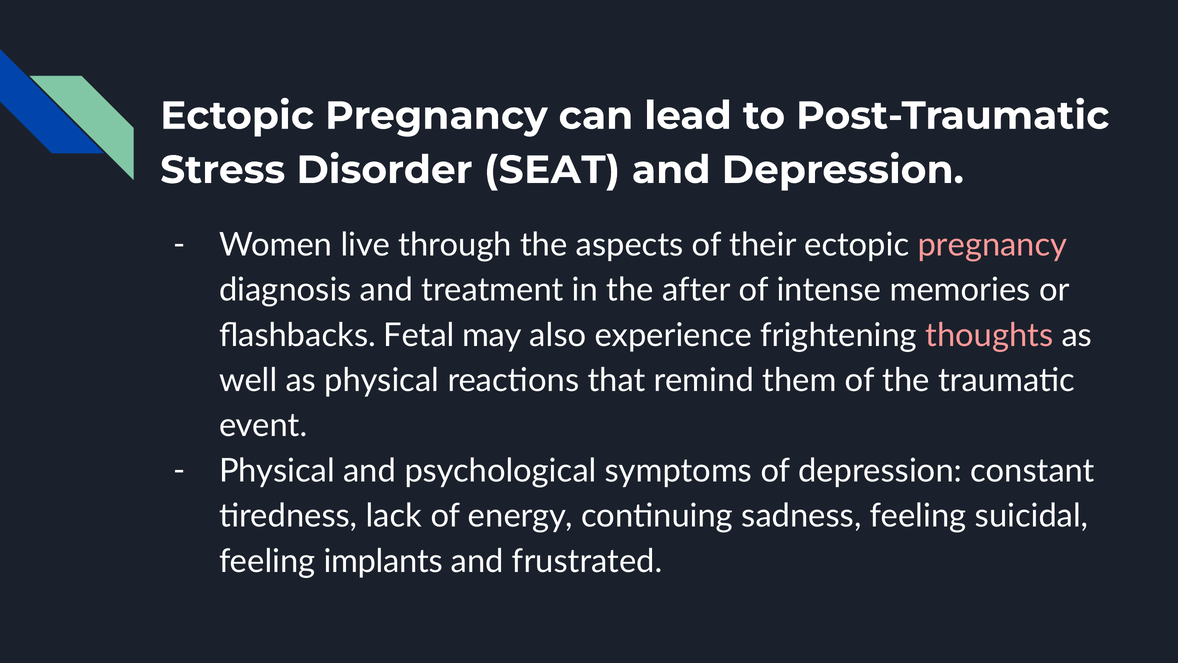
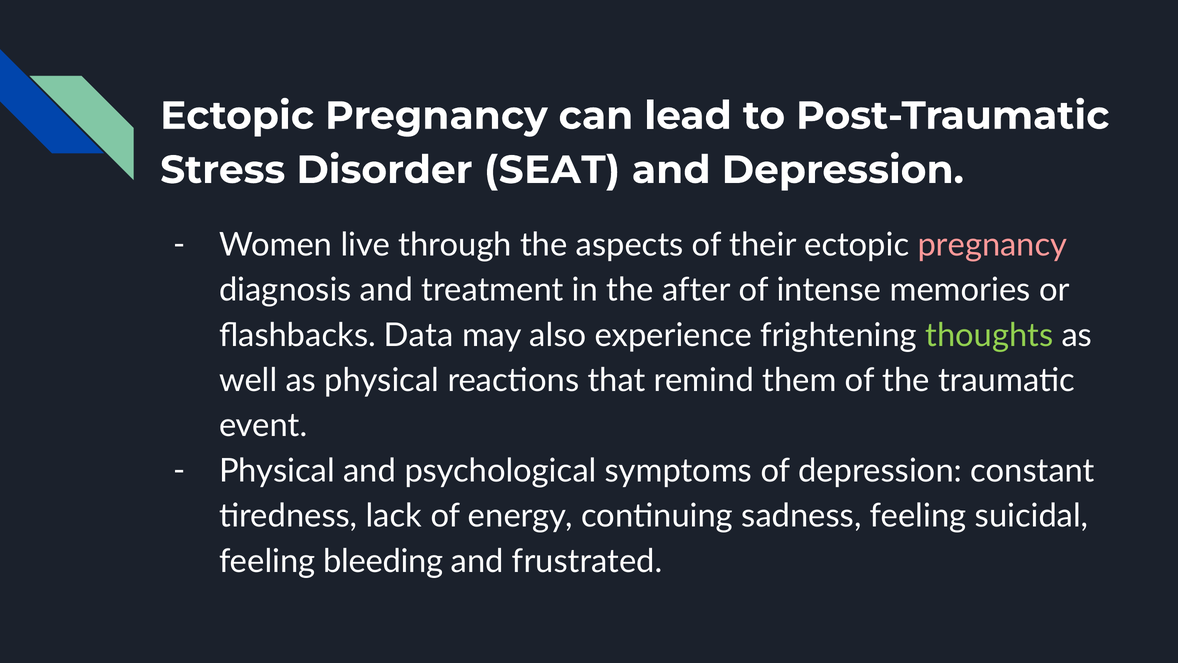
Fetal: Fetal -> Data (419, 335)
thoughts colour: pink -> light green (989, 335)
implants: implants -> bleeding (383, 561)
